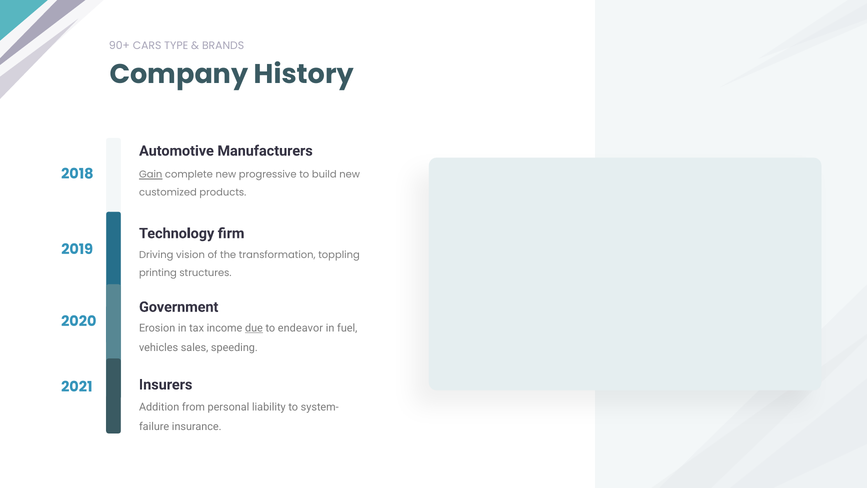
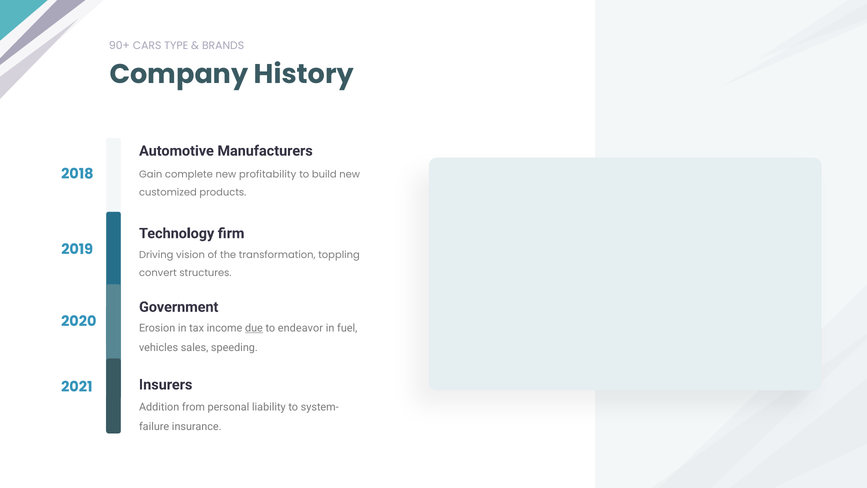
Gain underline: present -> none (151, 175)
progressive: progressive -> profitability (268, 175)
printing: printing -> convert (158, 273)
